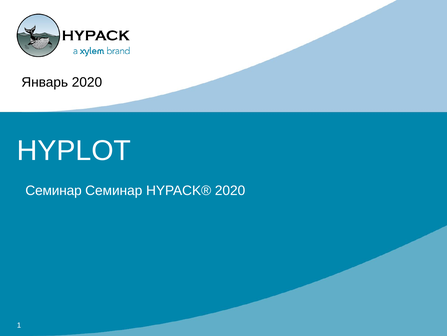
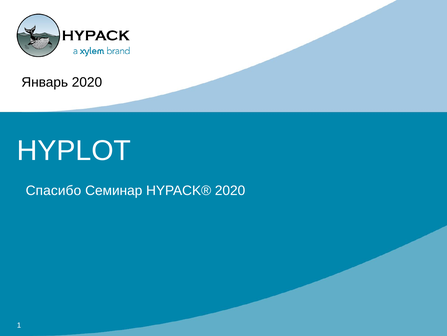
Семинар: Семинар -> Спасибо (53, 190)
